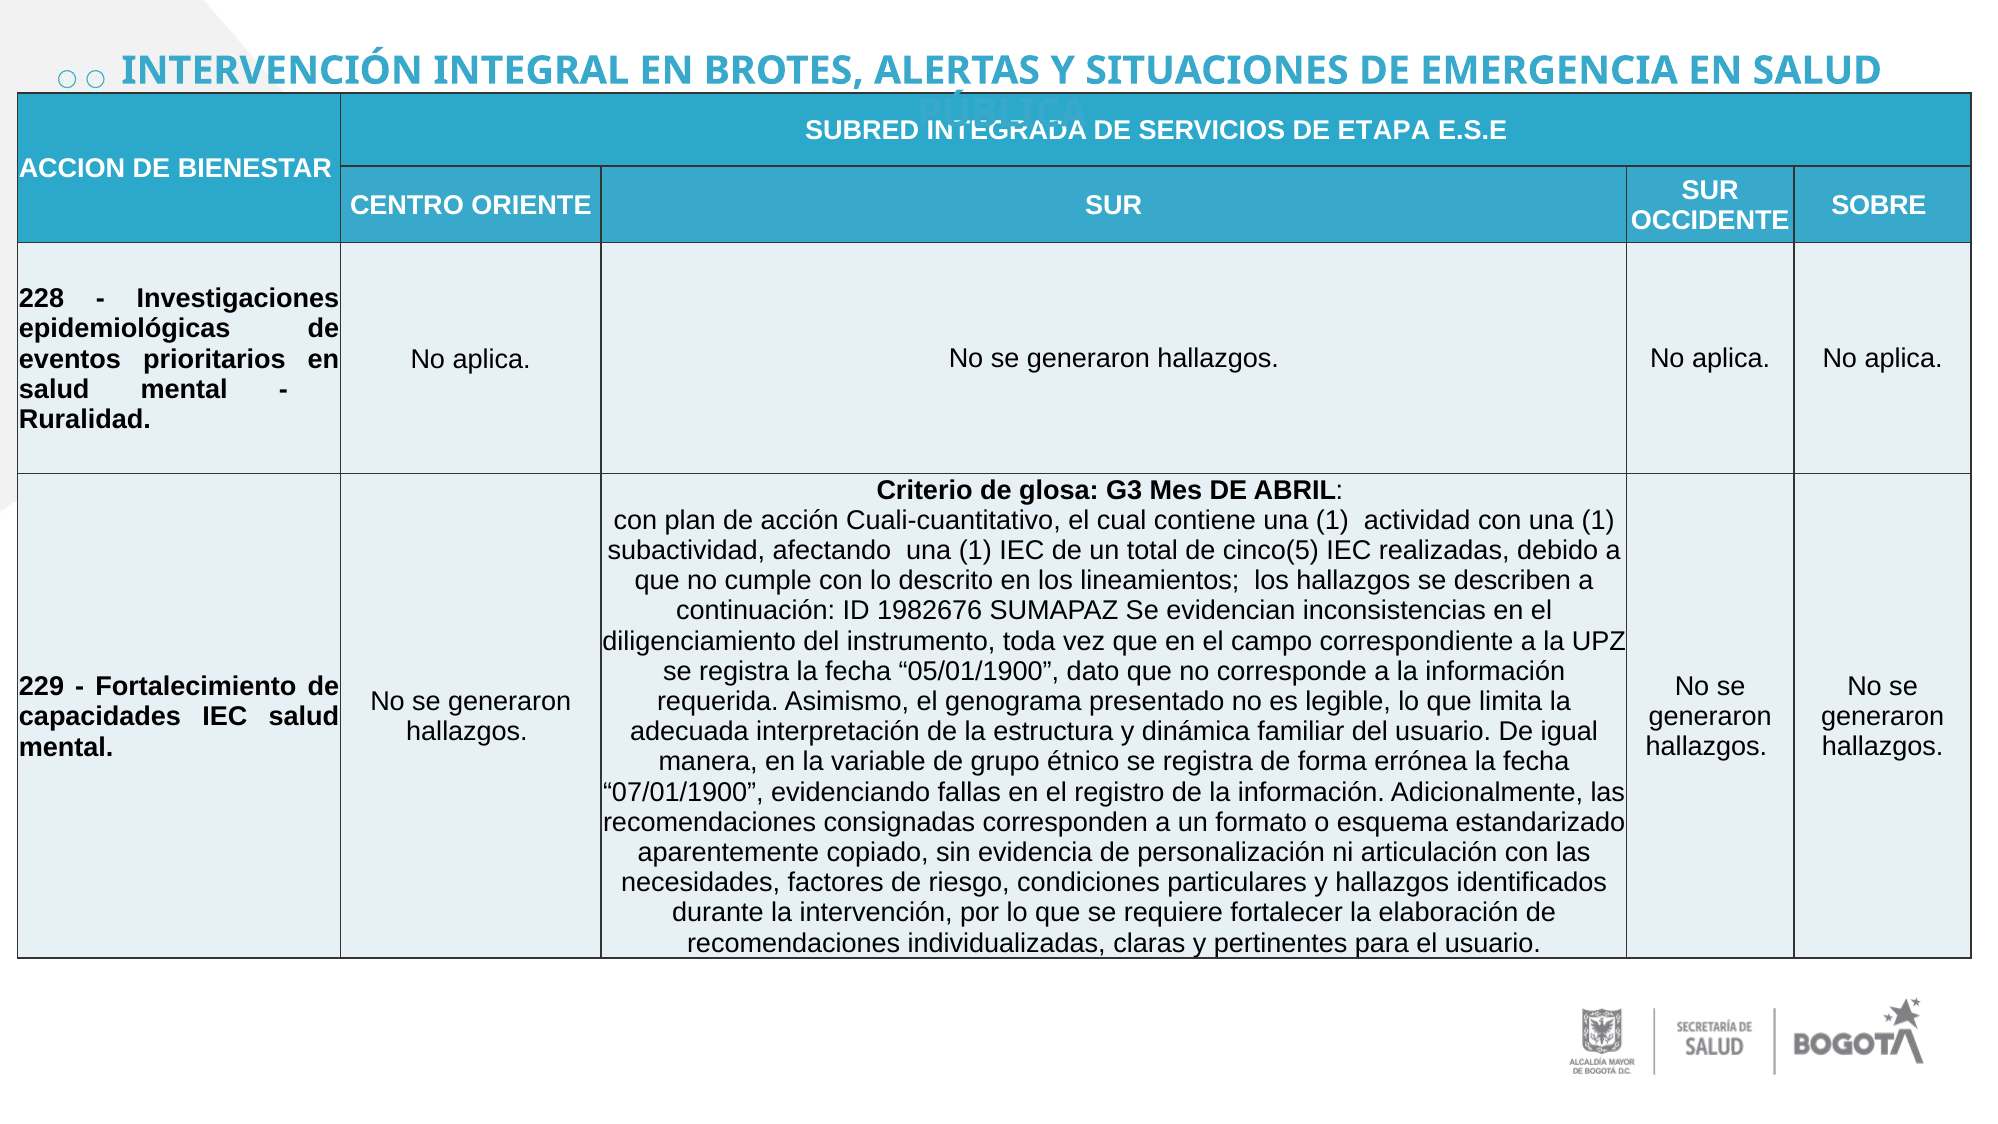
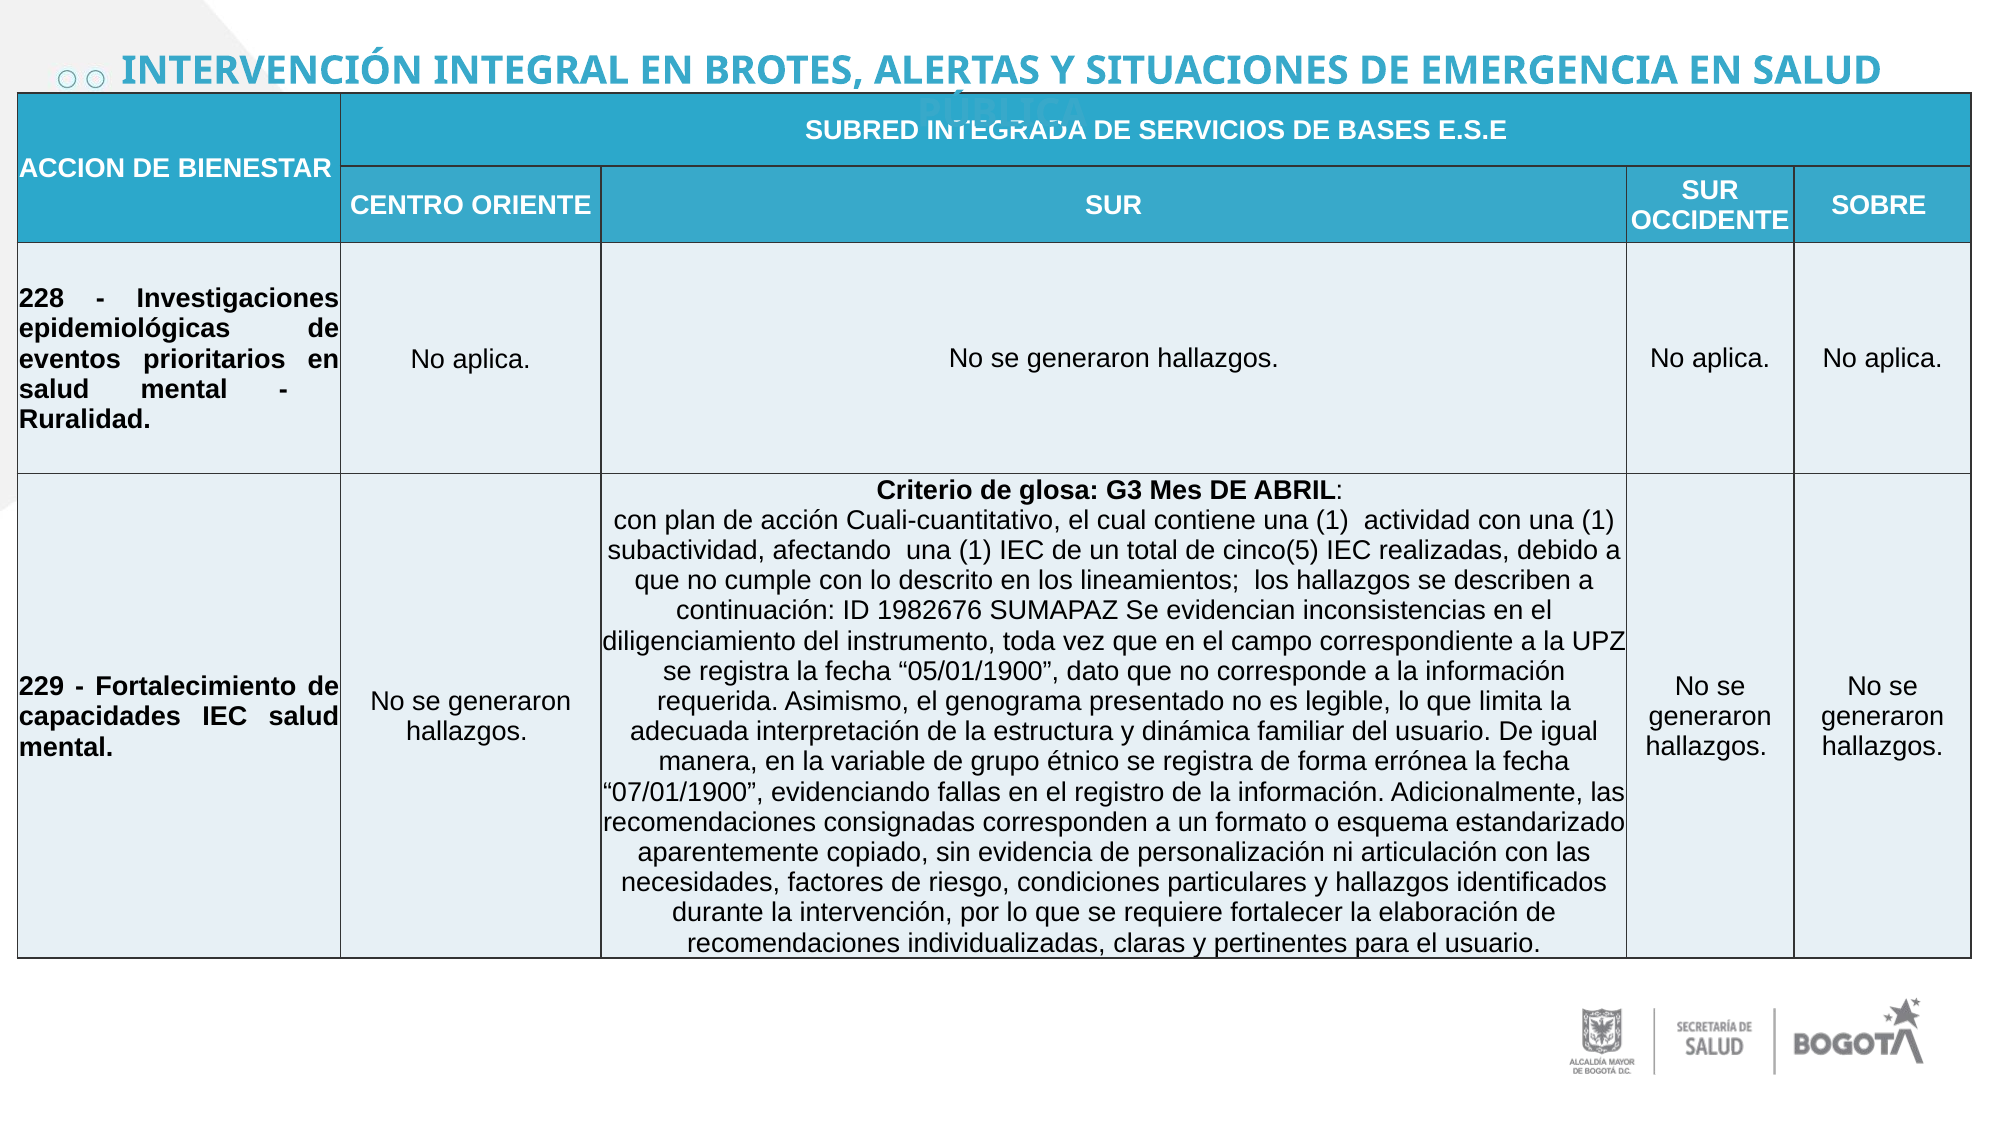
ETAPA: ETAPA -> BASES (1384, 131)
